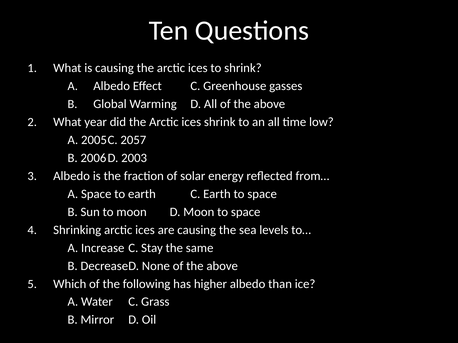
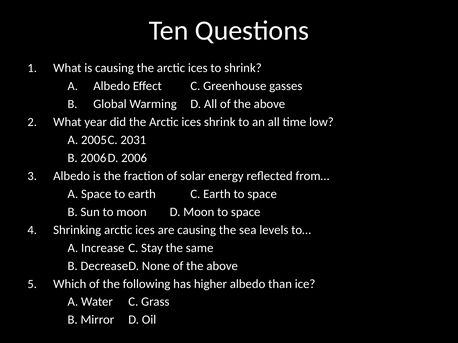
2057: 2057 -> 2031 (133, 140)
2003: 2003 -> 2006 (134, 158)
